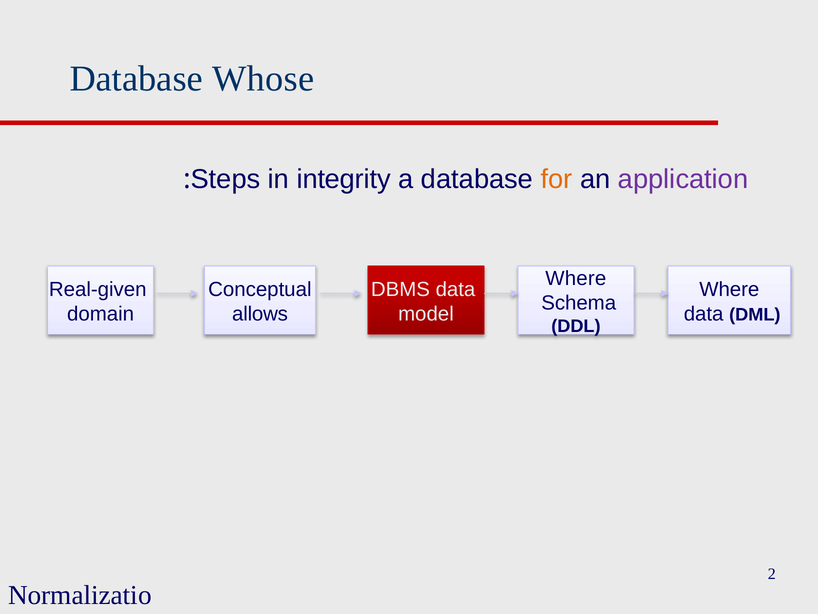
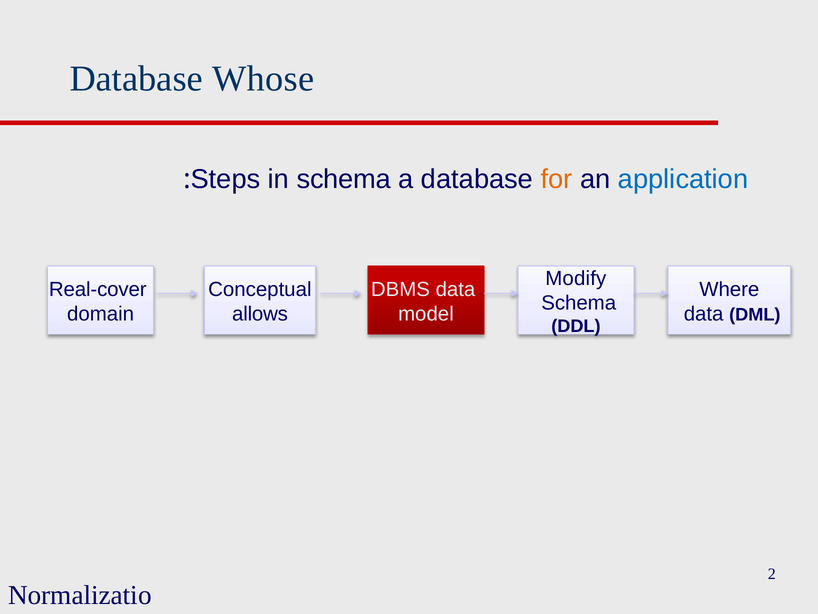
in integrity: integrity -> schema (344, 179)
application colour: purple -> blue (683, 179)
Where: Where -> Modify (576, 278)
Real-given: Real-given -> Real-cover (98, 289)
